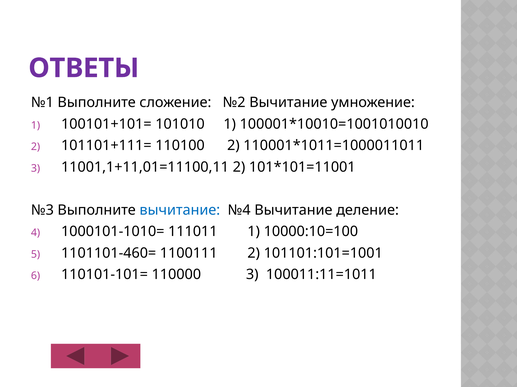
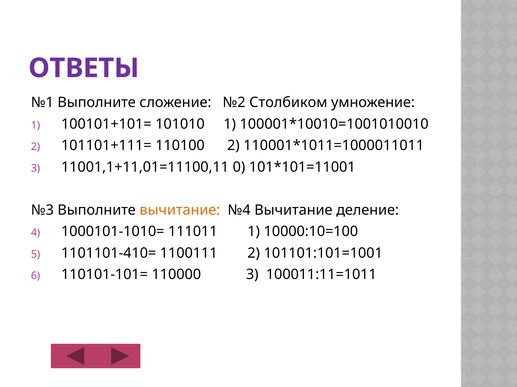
№2 Вычитание: Вычитание -> Столбиком (288, 103)
11001,1+11,01=11100,11 2: 2 -> 0 (239, 167)
вычитание colour: blue -> orange (180, 210)
1101101-460=: 1101101-460= -> 1101101-410= (109, 254)
